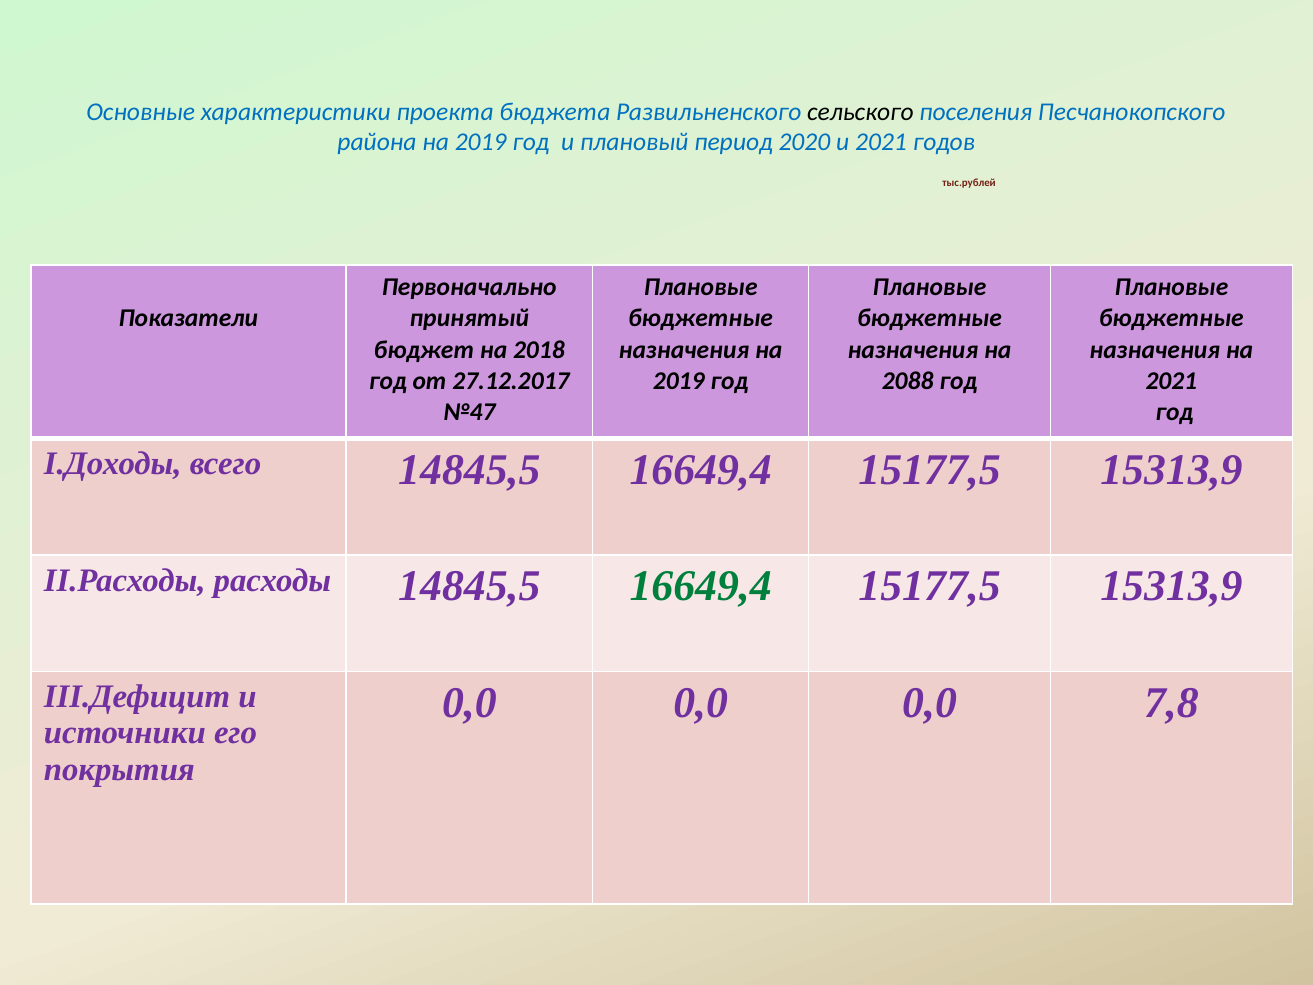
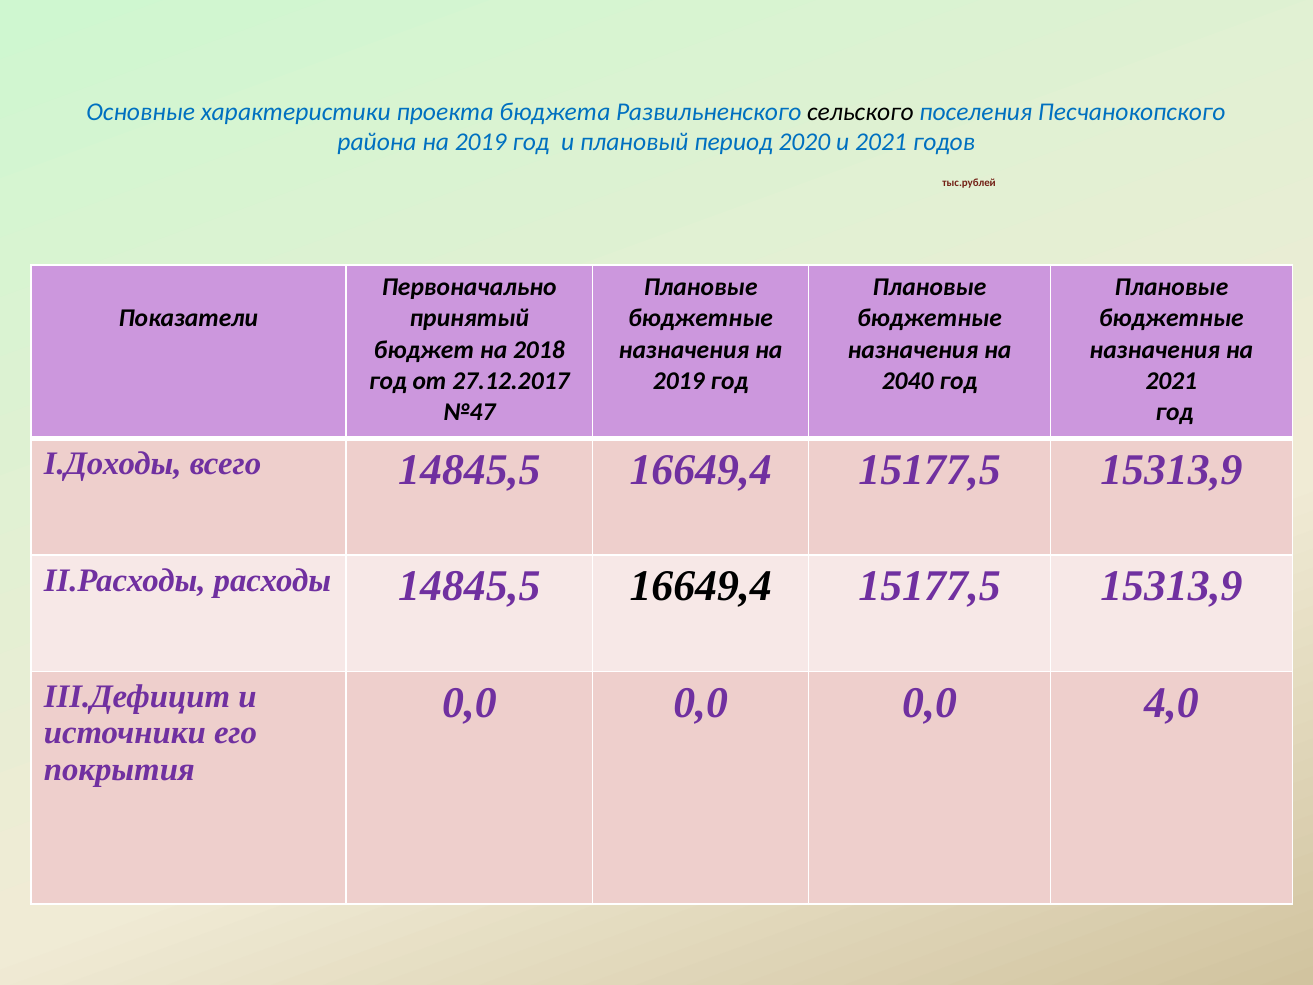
2088: 2088 -> 2040 (908, 381)
16649,4 colour: green -> black (701, 586)
7,8: 7,8 -> 4,0 (1171, 702)
